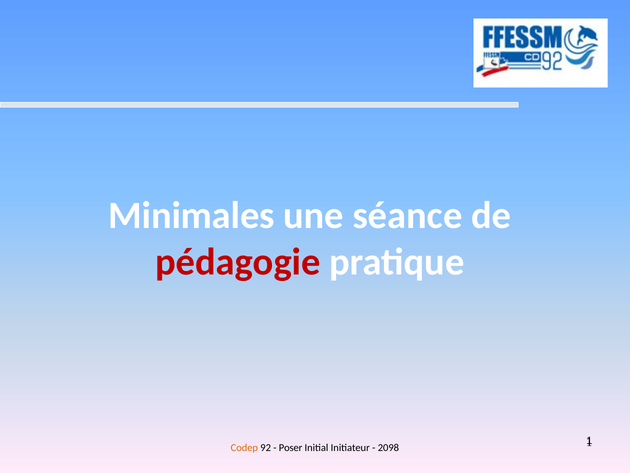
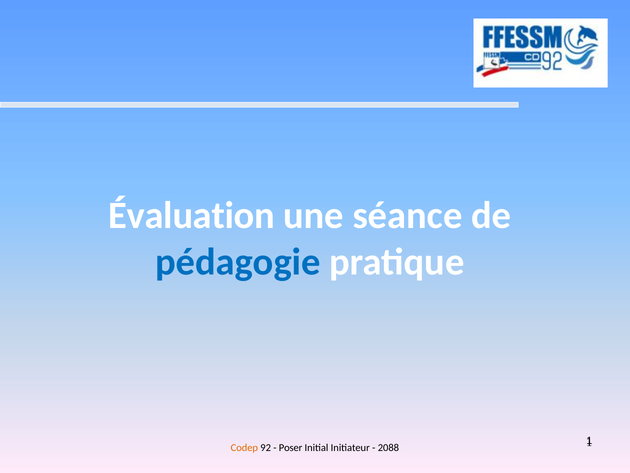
Minimales: Minimales -> Évaluation (192, 215)
pédagogie colour: red -> blue (238, 262)
2098: 2098 -> 2088 (388, 447)
